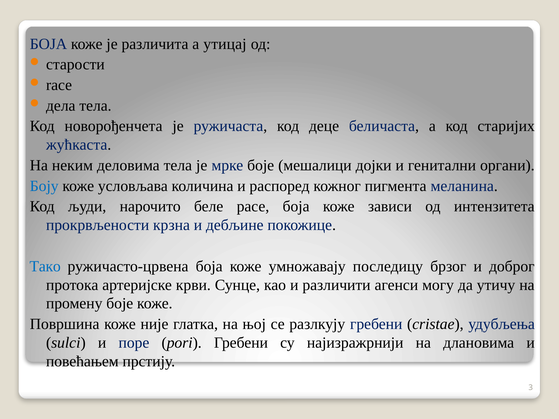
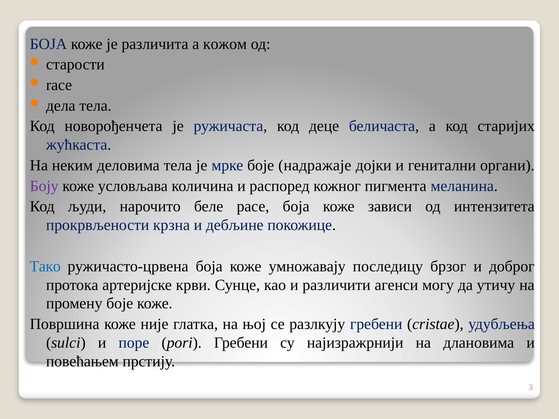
утицај: утицај -> кожом (225, 44)
мешалици: мешалици -> надражаје (315, 165)
Боју colour: blue -> purple (44, 186)
